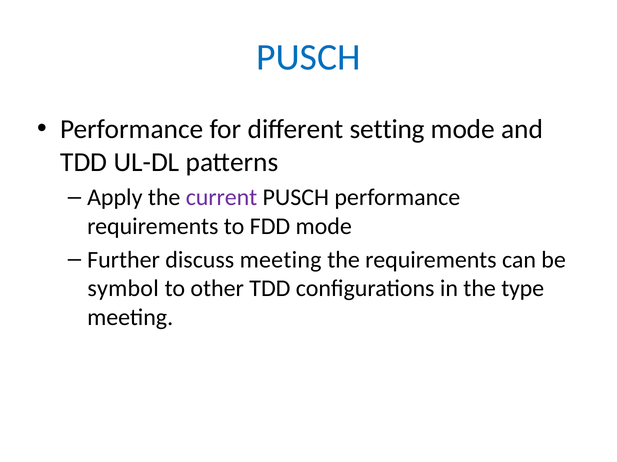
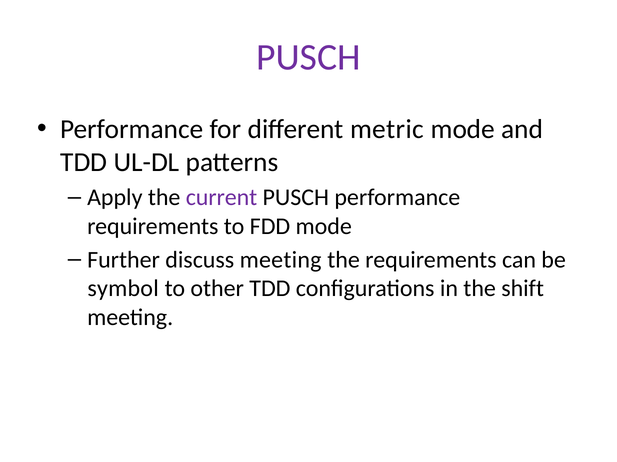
PUSCH colour: blue -> purple (308, 57)
setting: setting -> metric (387, 129)
type: type -> shift (523, 289)
